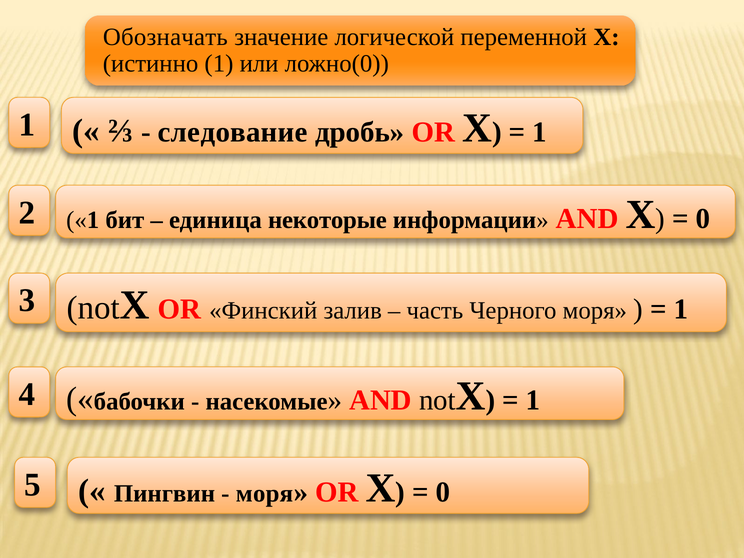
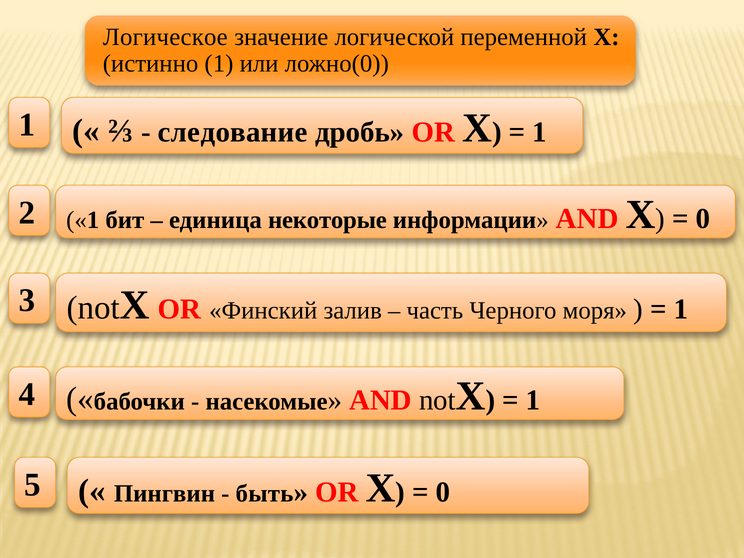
Обозначать: Обозначать -> Логическое (165, 37)
моря: моря -> быть (265, 494)
